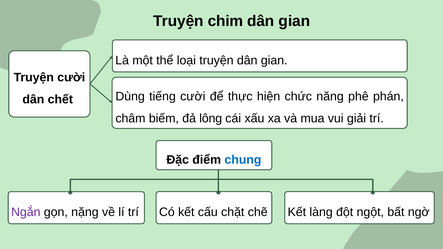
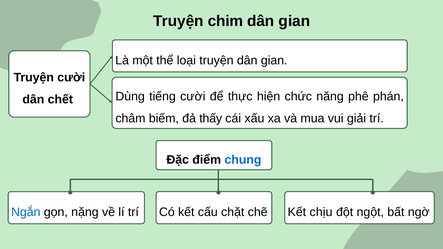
lông: lông -> thấy (211, 119)
Ngắn colour: purple -> blue (26, 212)
làng: làng -> chịu (321, 212)
